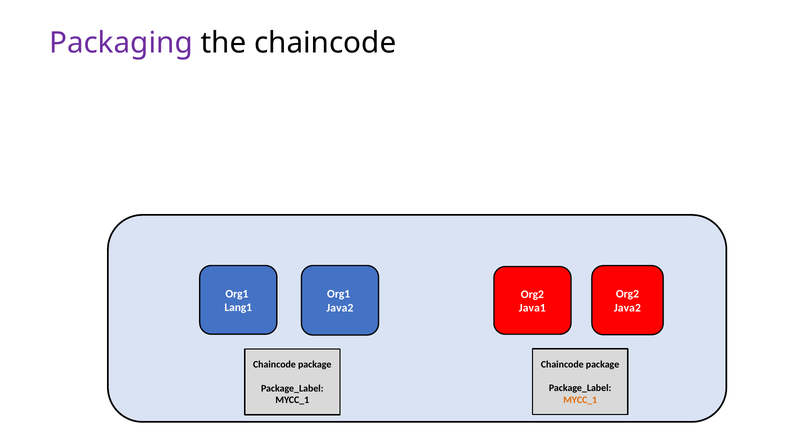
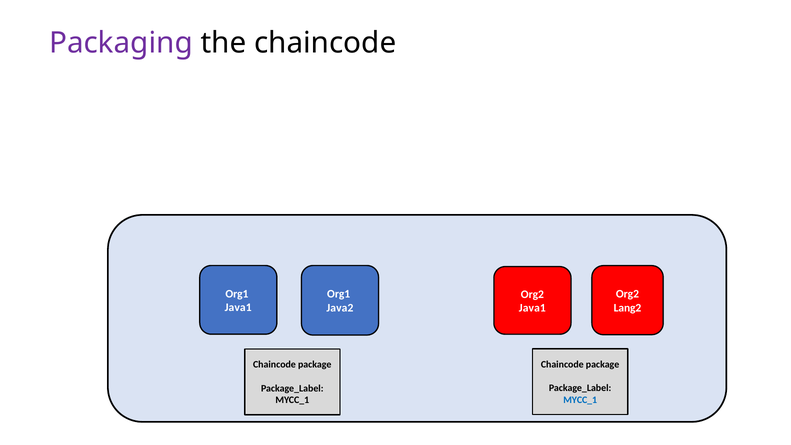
Lang1: Lang1 -> Java1 (238, 308)
Java2: Java2 -> Lang2 (628, 308)
MYCC_1 colour: orange -> blue (580, 400)
